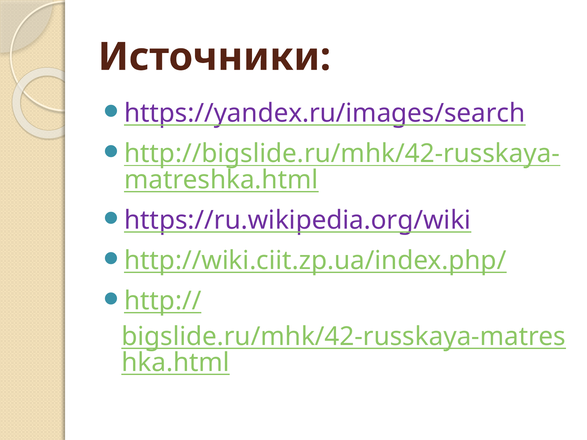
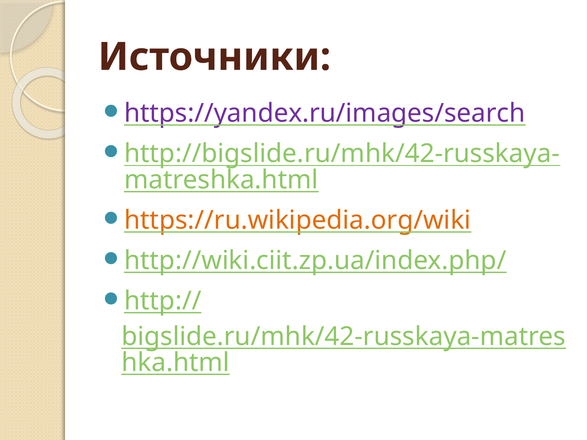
https://ru.wikipedia.org/wiki colour: purple -> orange (298, 220)
